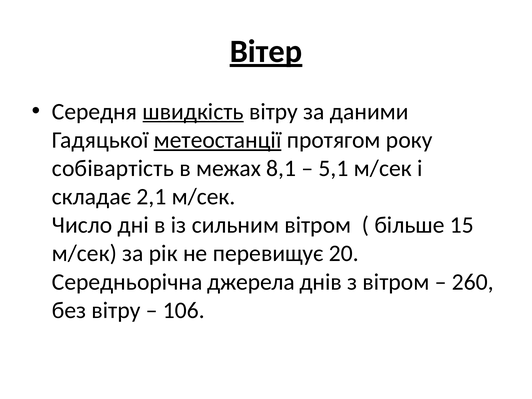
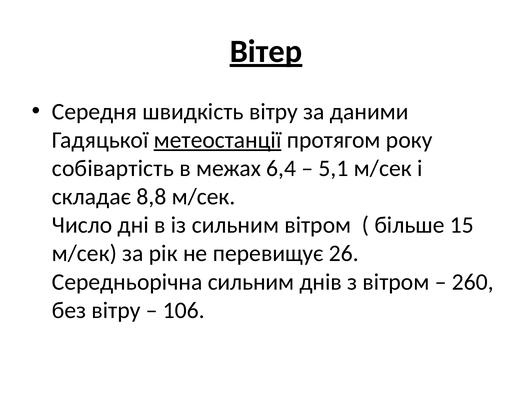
швидкість underline: present -> none (193, 112)
8,1: 8,1 -> 6,4 (281, 168)
2,1: 2,1 -> 8,8 (151, 197)
20: 20 -> 26 (344, 254)
Середньорічна джерела: джерела -> сильним (251, 282)
